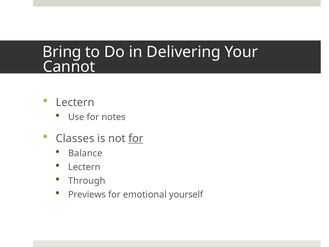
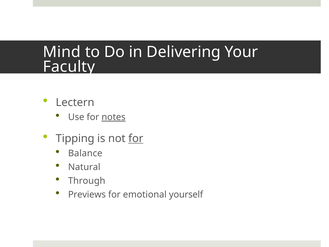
Bring: Bring -> Mind (62, 52)
Cannot: Cannot -> Faculty (69, 67)
notes underline: none -> present (114, 117)
Classes: Classes -> Tipping (75, 138)
Lectern: Lectern -> Natural (84, 167)
